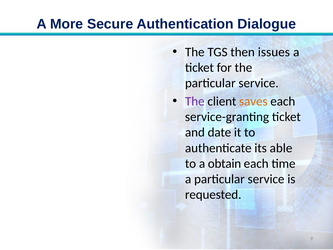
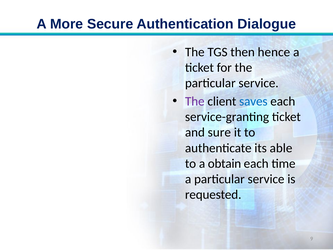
issues: issues -> hence (274, 52)
saves colour: orange -> blue (253, 101)
date: date -> sure (219, 132)
